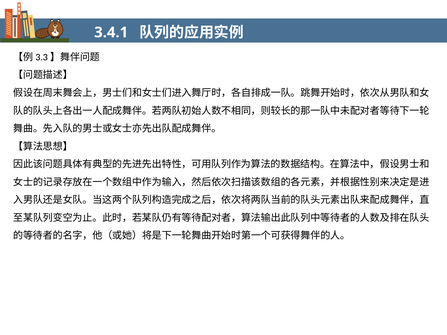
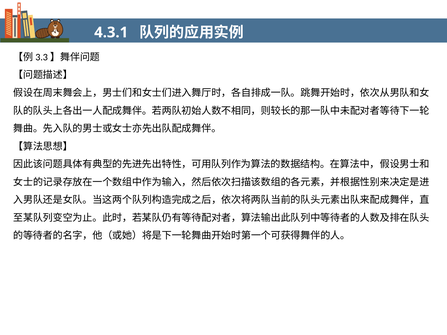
3.4.1: 3.4.1 -> 4.3.1 (111, 32)
